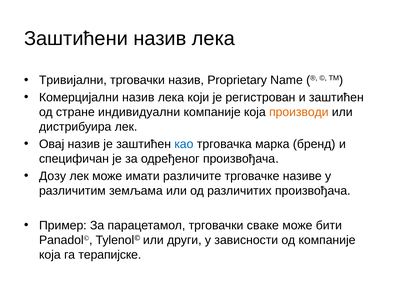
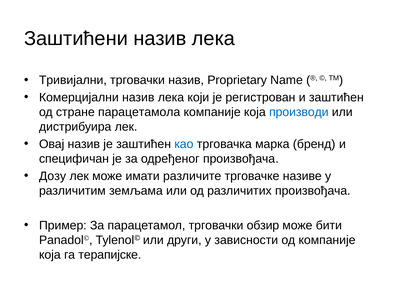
индивидуални: индивидуални -> парацетамола (139, 112)
производи colour: orange -> blue (299, 112)
сваке: сваке -> обзир (263, 225)
